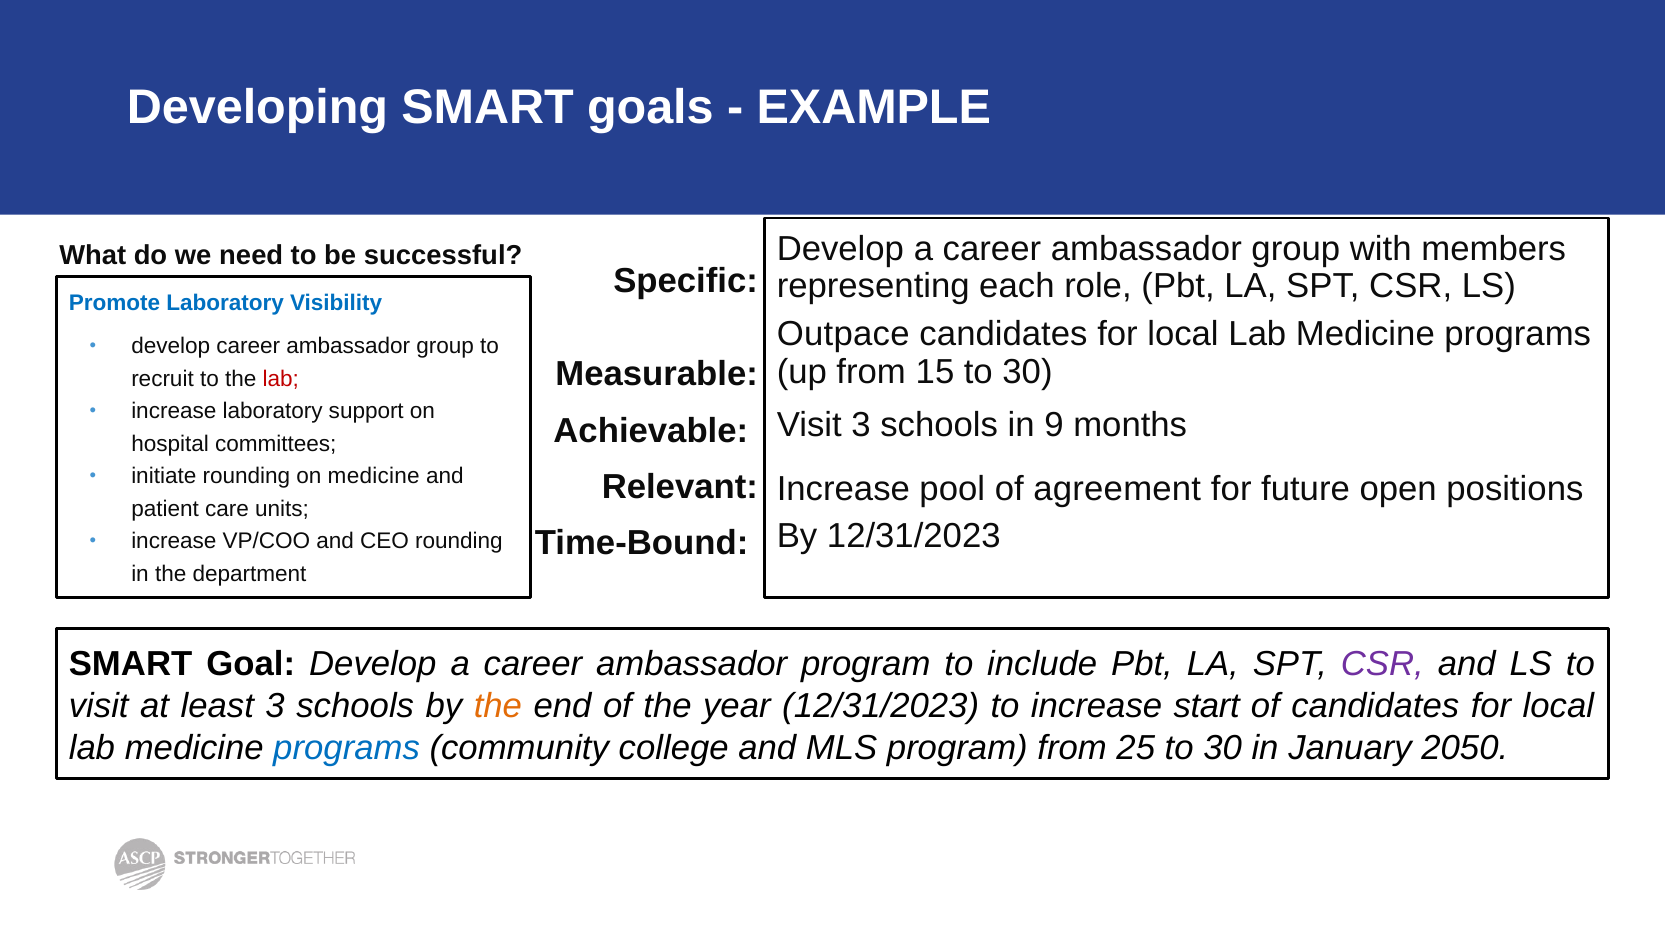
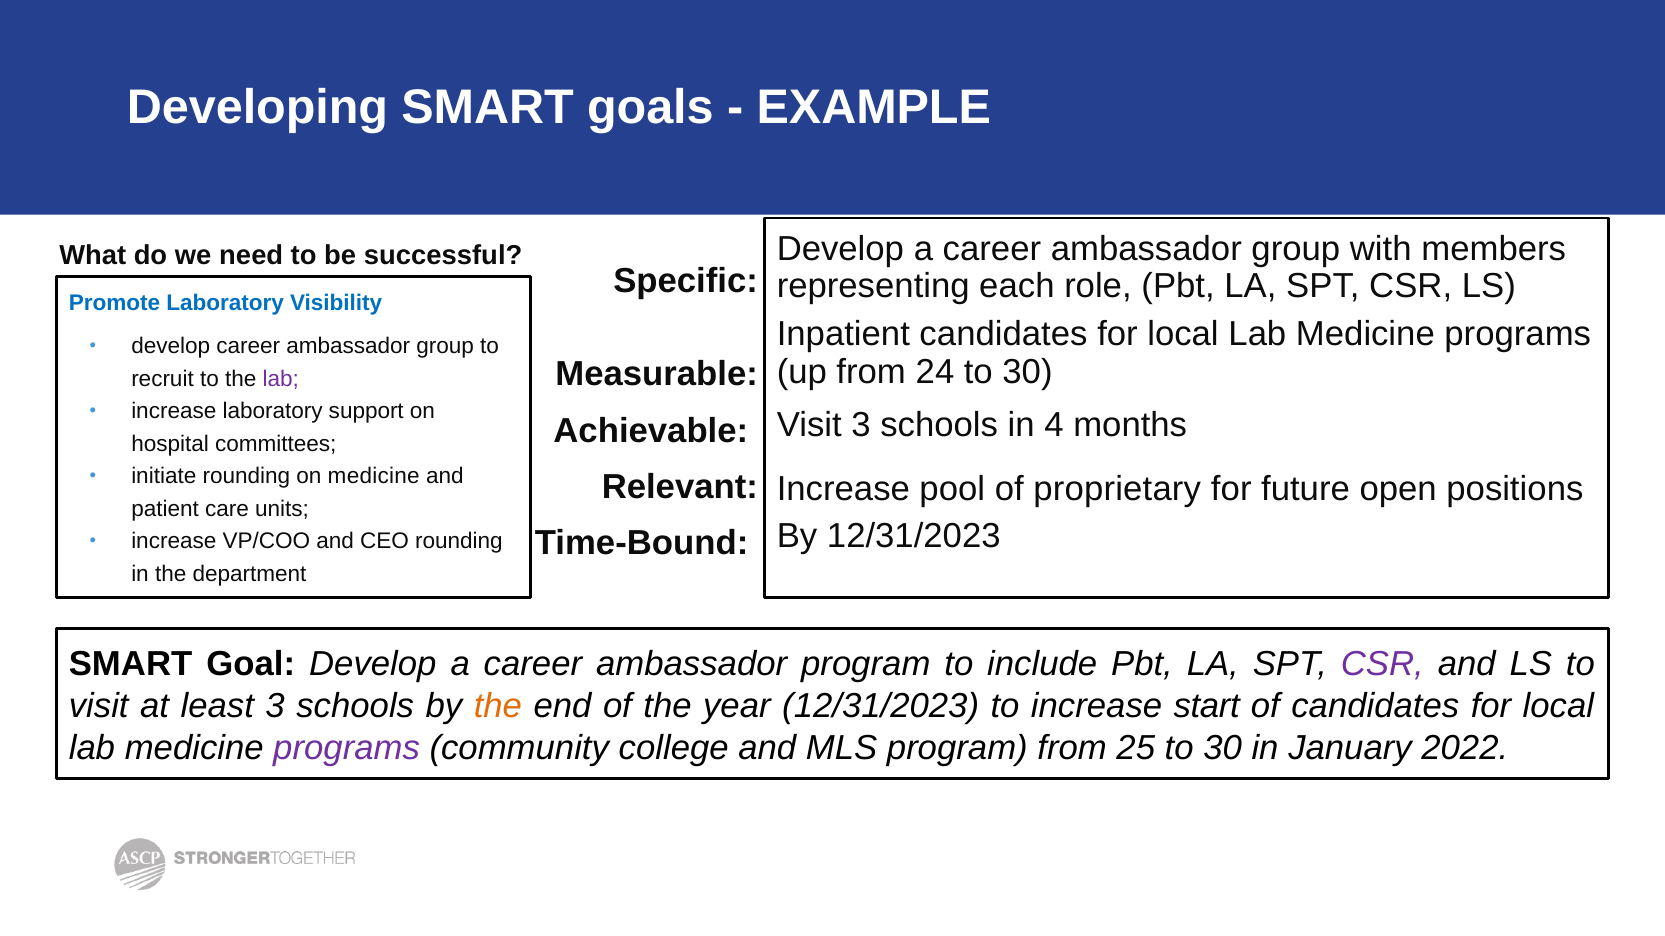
Outpace: Outpace -> Inpatient (843, 335)
15: 15 -> 24 (935, 372)
lab colour: red -> purple (281, 379)
9: 9 -> 4 (1054, 425)
agreement: agreement -> proprietary (1117, 489)
programs colour: blue -> purple (347, 748)
2050: 2050 -> 2022 (1465, 748)
